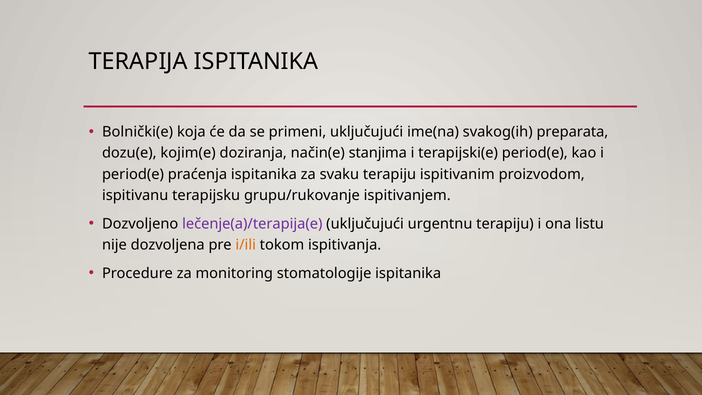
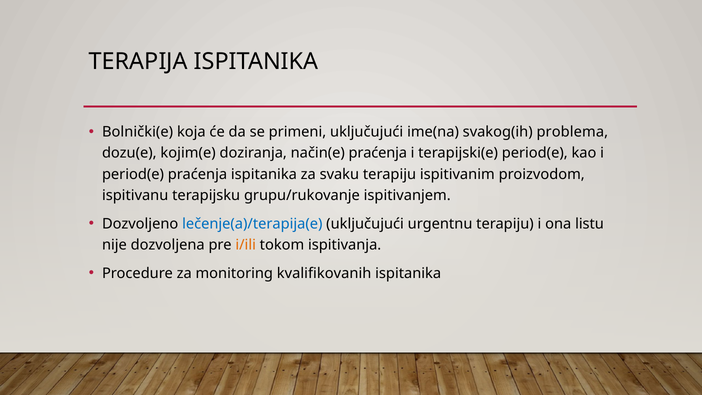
preparata: preparata -> problema (572, 132)
način(e stanjima: stanjima -> praćenja (378, 153)
lečenje(a)/terapija(e colour: purple -> blue (252, 224)
stomatologije: stomatologije -> kvalifikovanih (324, 273)
